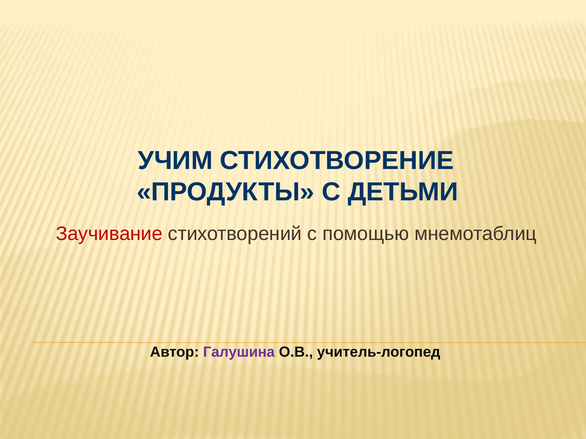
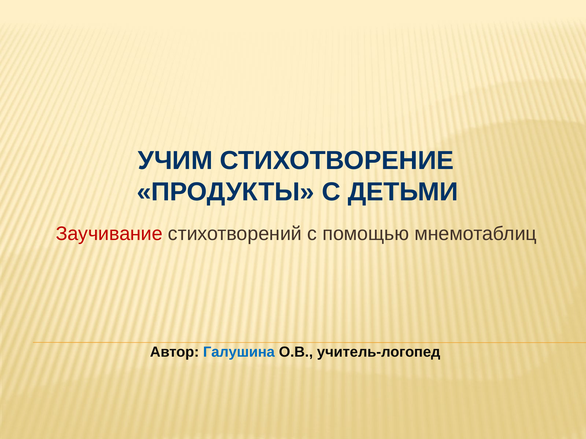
Галушина colour: purple -> blue (239, 352)
